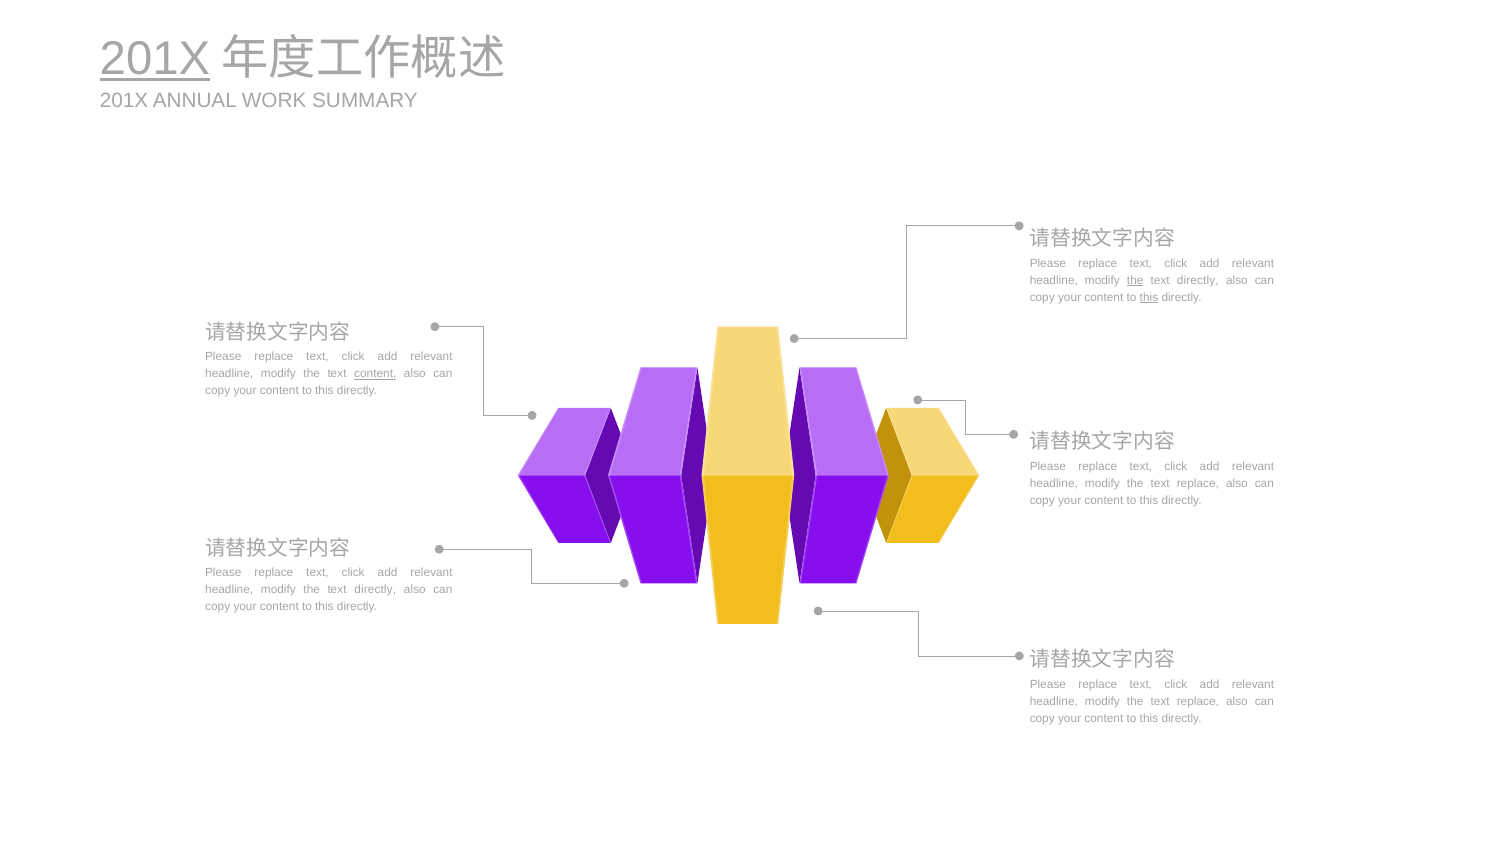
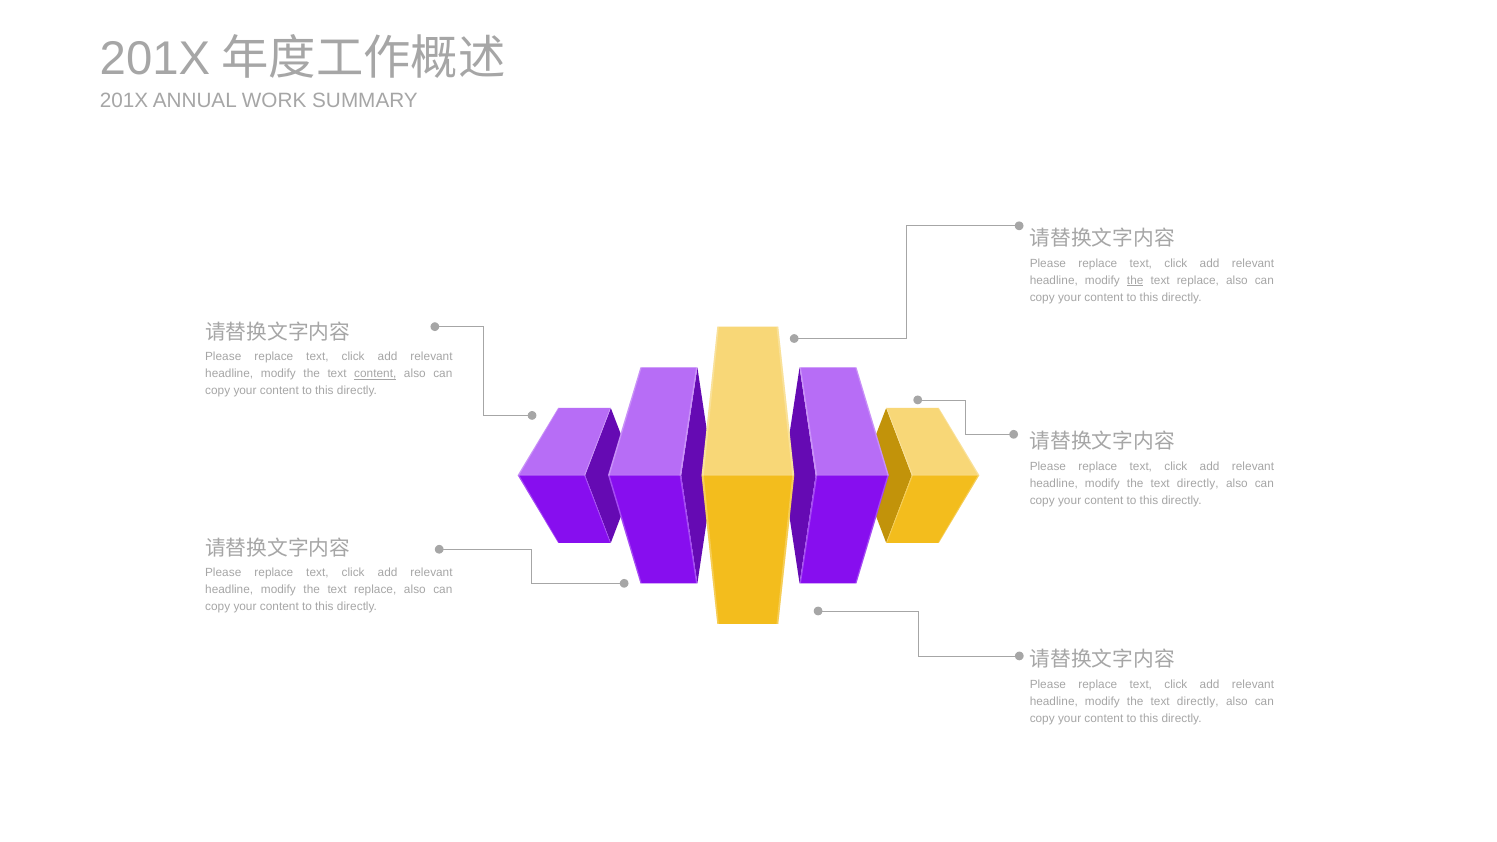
201X underline: present -> none (155, 59)
directly: directly -> replace (1198, 280)
this underline: present -> none (1149, 297)
replace: replace -> directly (1198, 483)
directly: directly -> replace (375, 590)
replace: replace -> directly (1198, 701)
